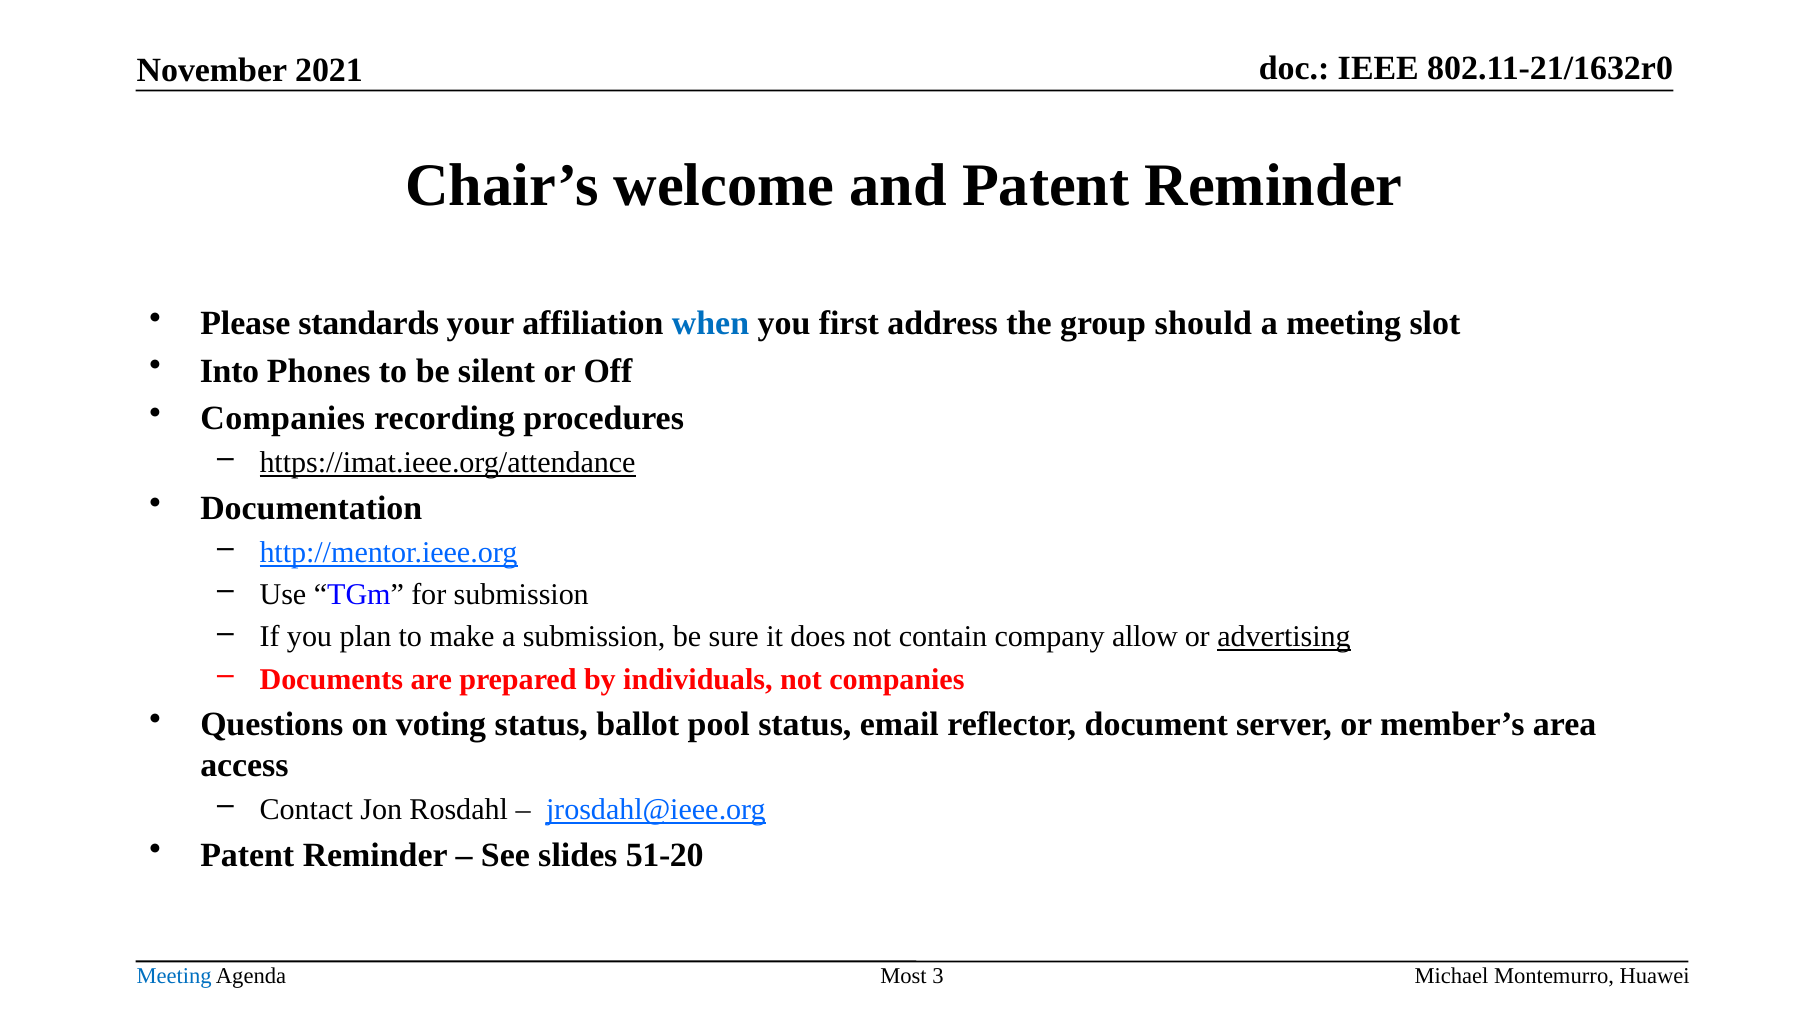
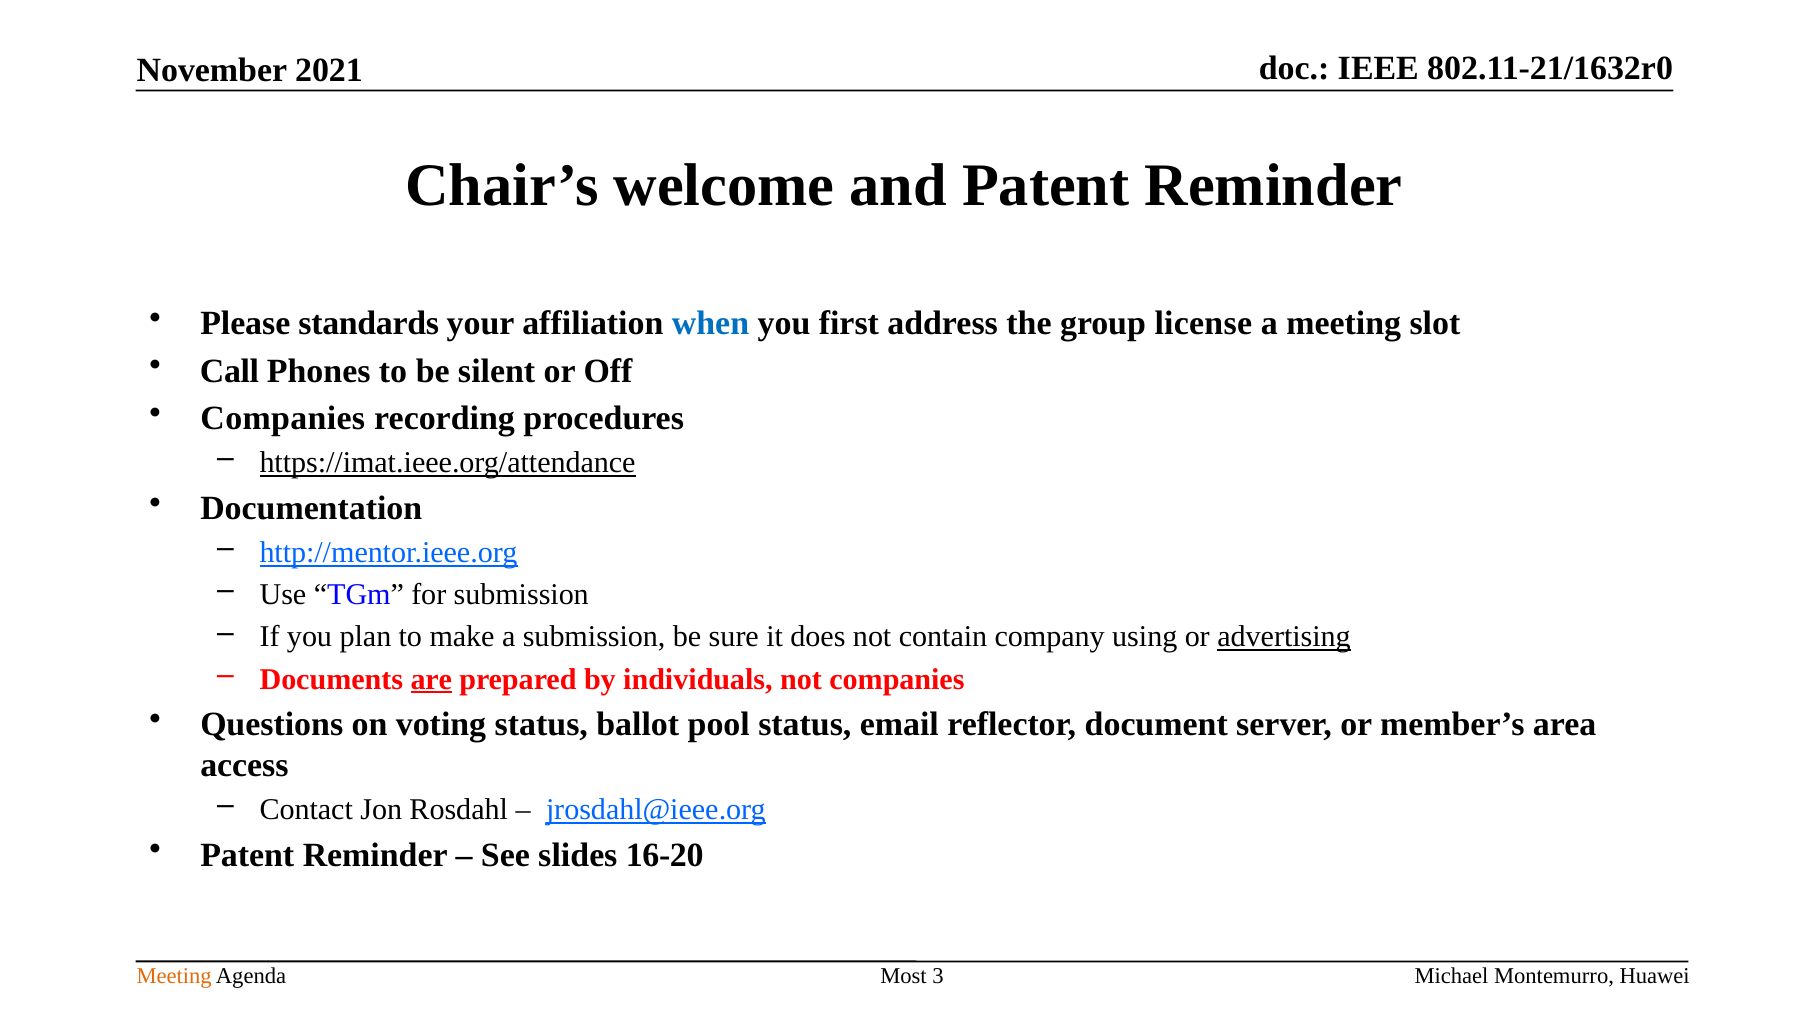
should: should -> license (1203, 324)
Into: Into -> Call (230, 371)
allow: allow -> using (1145, 637)
are underline: none -> present (431, 679)
51-20: 51-20 -> 16-20 (665, 855)
Meeting colour: blue -> orange (174, 976)
